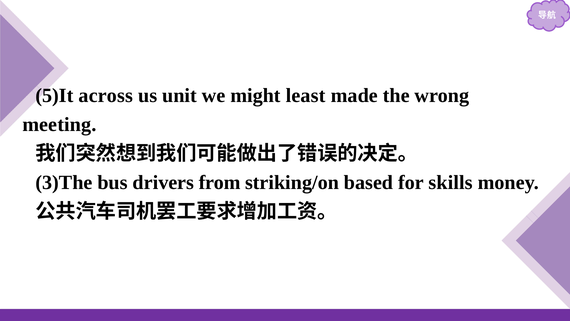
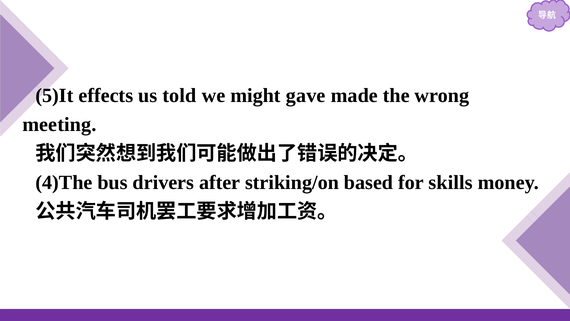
across: across -> effects (106, 95)
unit: unit -> told (179, 95)
least: least -> gave (306, 95)
3)The: 3)The -> 4)The (64, 182)
from: from -> after (220, 182)
